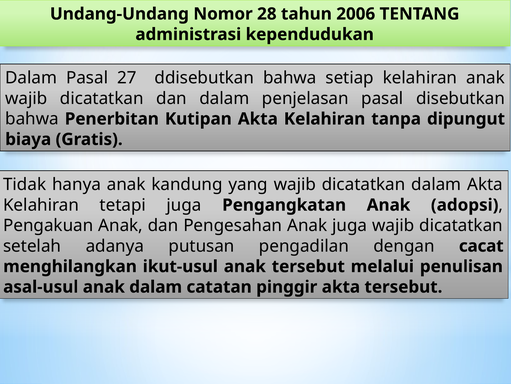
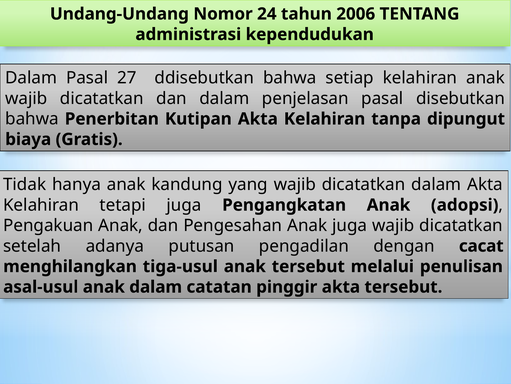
28: 28 -> 24 (267, 14)
ikut-usul: ikut-usul -> tiga-usul (180, 266)
